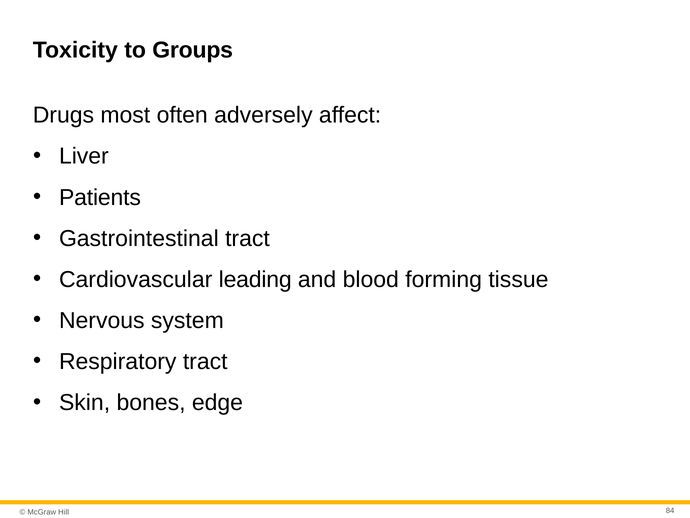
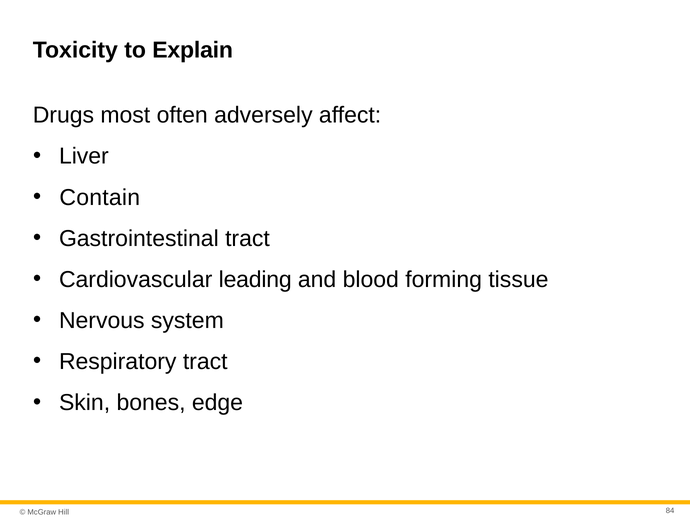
Groups: Groups -> Explain (193, 50)
Patients: Patients -> Contain (100, 197)
